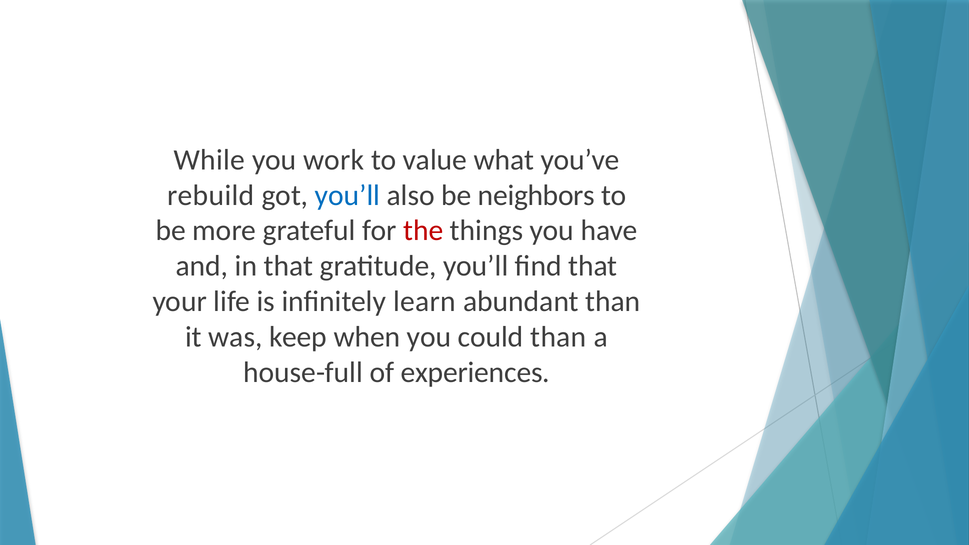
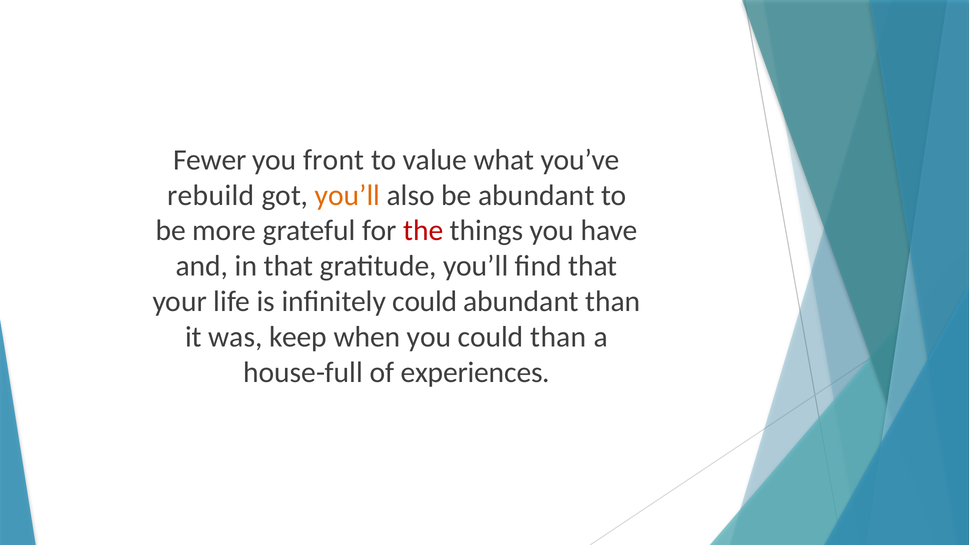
While: While -> Fewer (210, 160)
work: work -> front (334, 160)
you’ll colour: blue -> orange (347, 195)
be neighbors: neighbors -> abundant (536, 195)
infinitely learn: learn -> could (425, 302)
